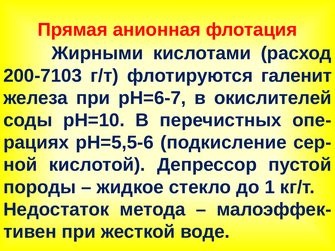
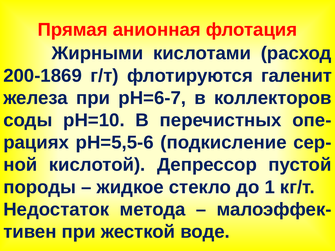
200-7103: 200-7103 -> 200-1869 (43, 76)
окислителей: окислителей -> коллекторов (273, 98)
